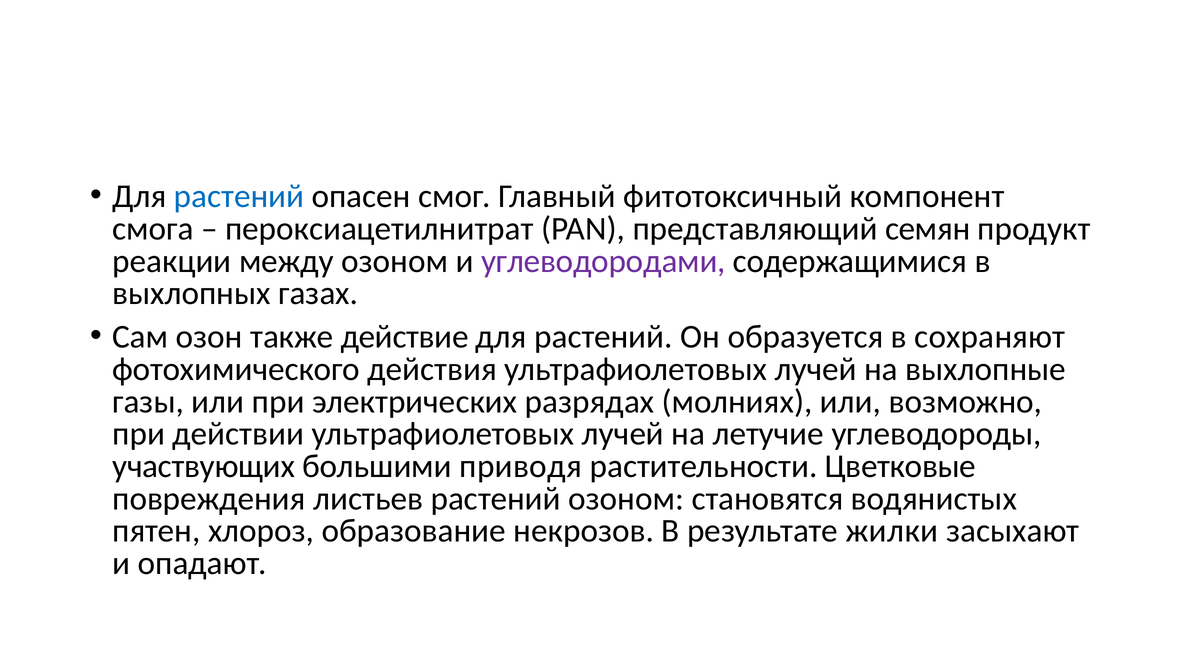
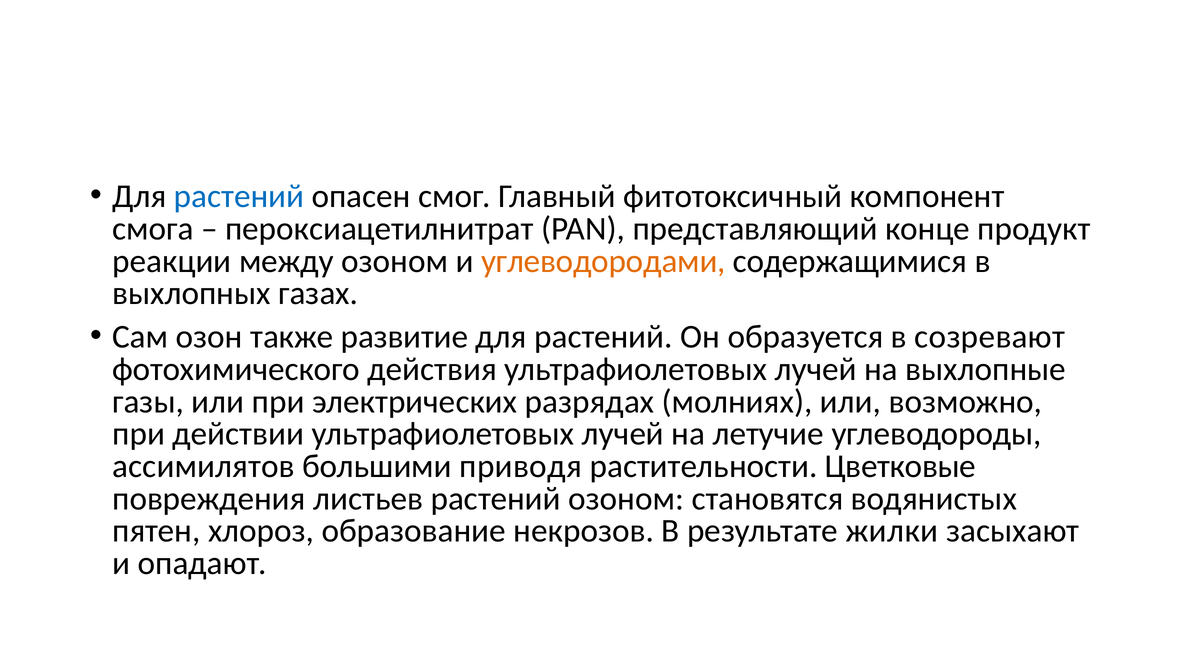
семян: семян -> конце (928, 229)
углеводородами colour: purple -> orange (603, 261)
действие: действие -> развитие (404, 337)
сохраняют: сохраняют -> созревают (990, 337)
участвующих: участвующих -> ассимилятов (203, 466)
